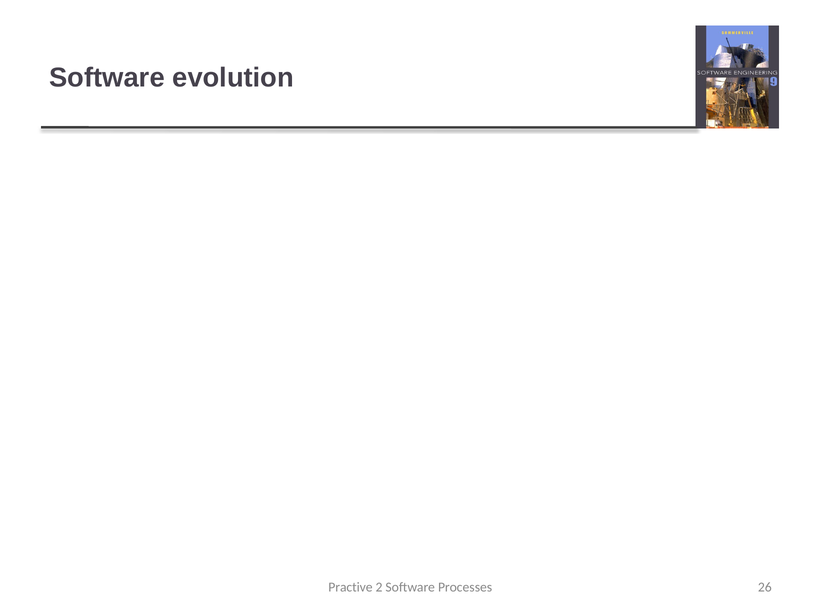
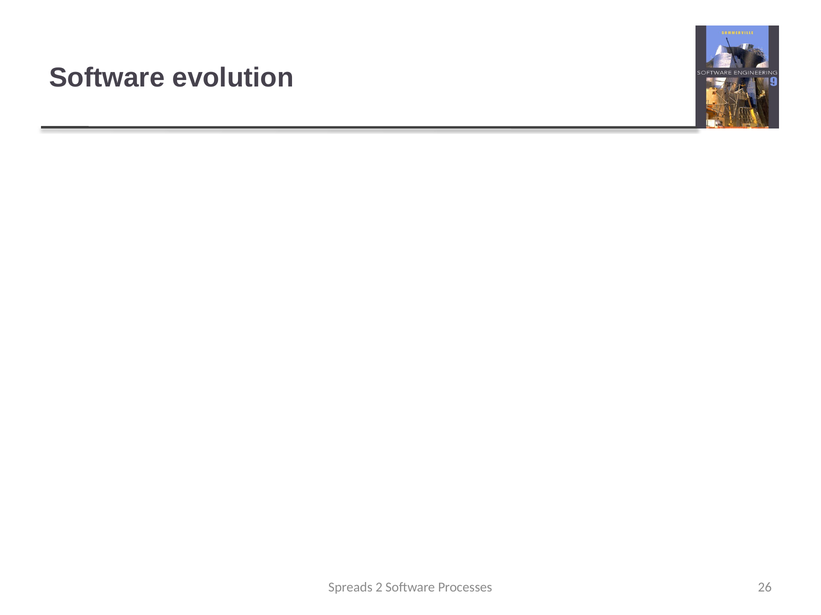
Practive: Practive -> Spreads (350, 588)
